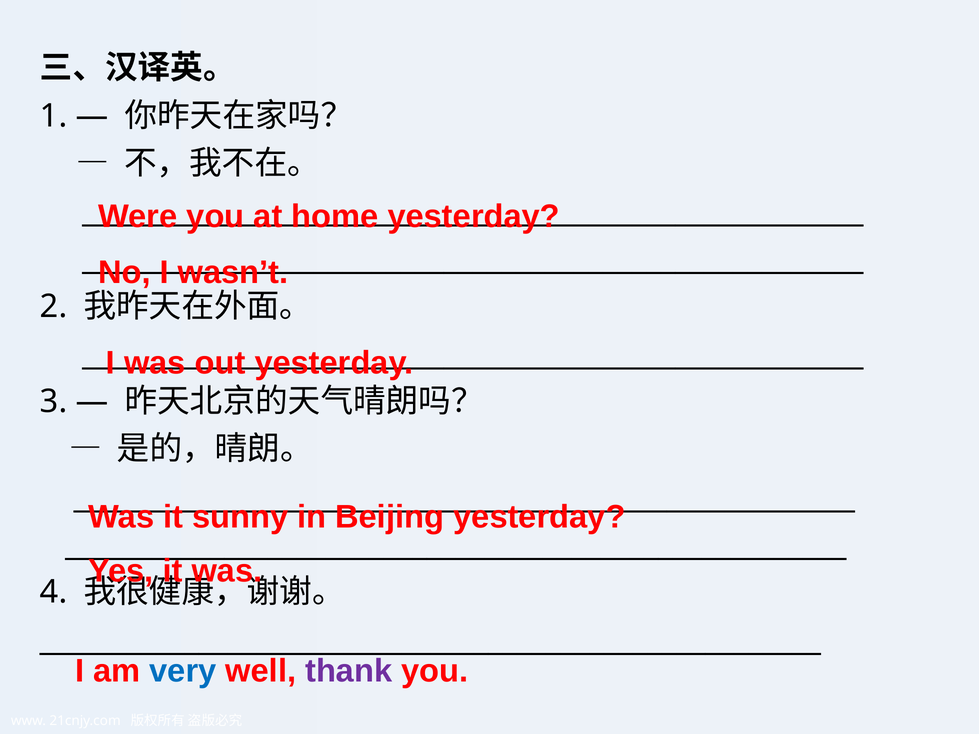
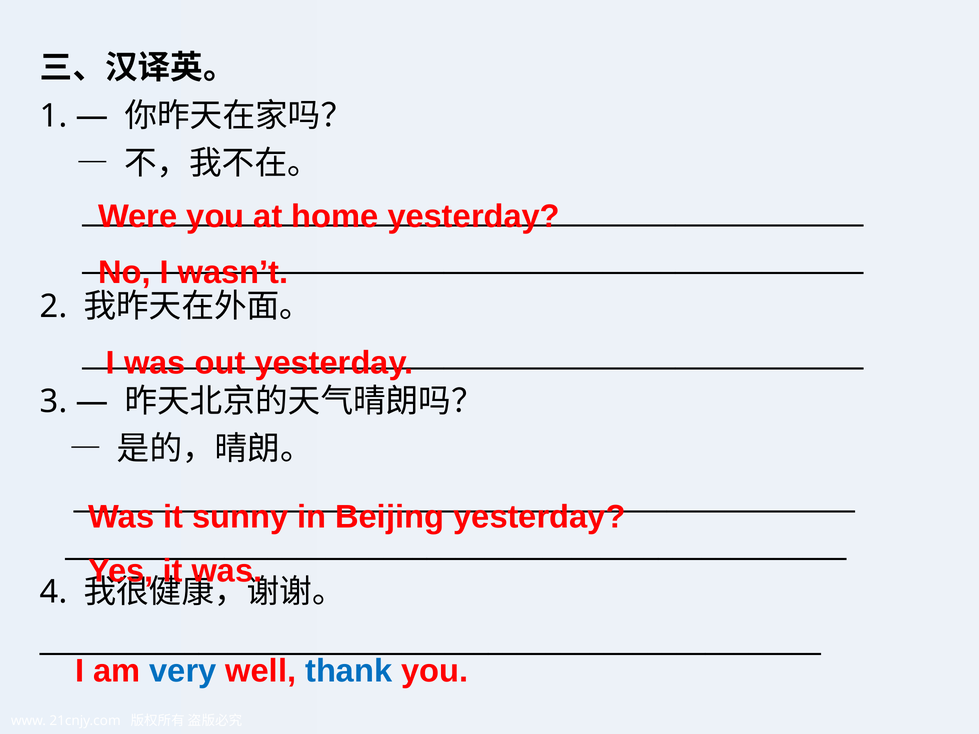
thank colour: purple -> blue (349, 671)
